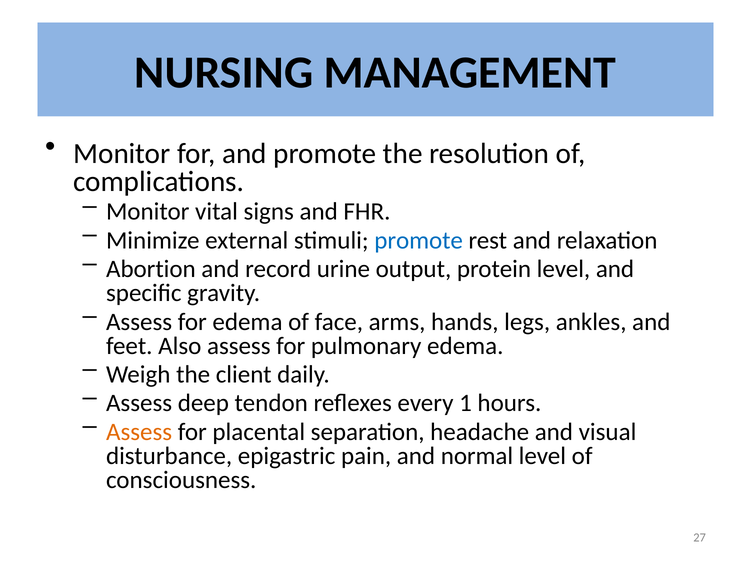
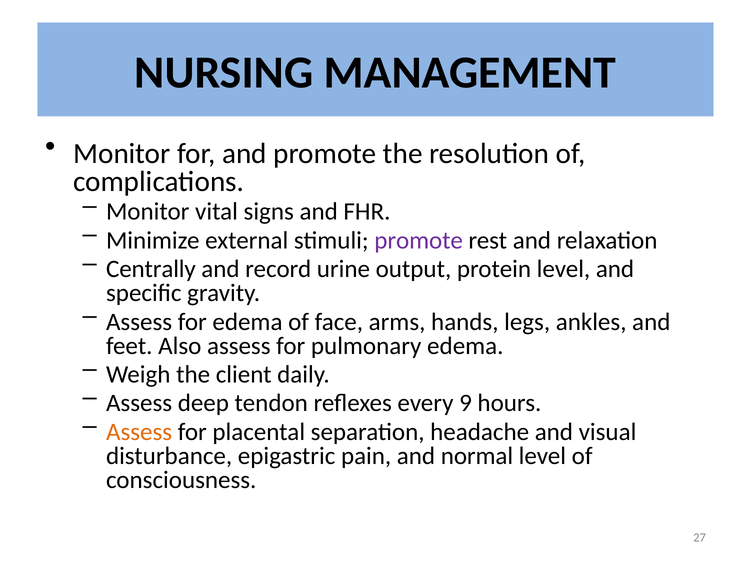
promote colour: blue -> purple (419, 240)
Abortion: Abortion -> Centrally (151, 269)
1: 1 -> 9 (465, 403)
